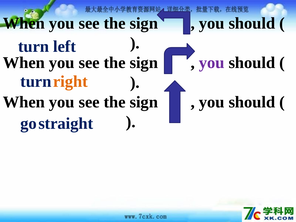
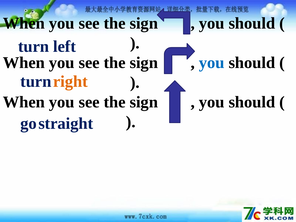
you colour: purple -> blue (212, 63)
